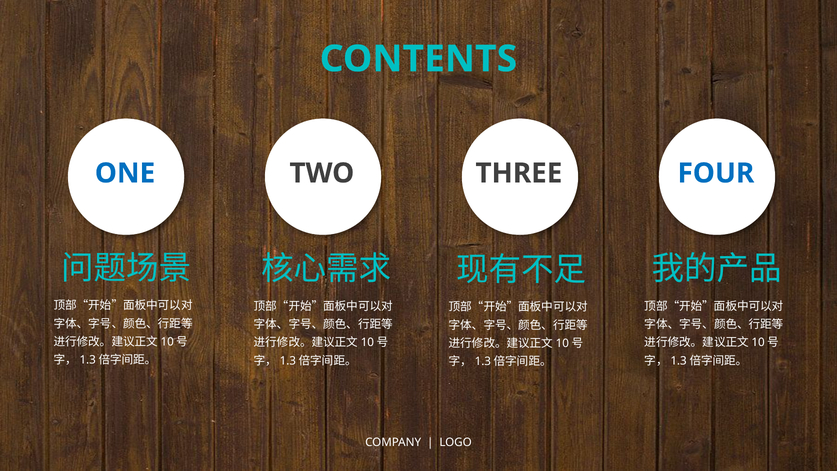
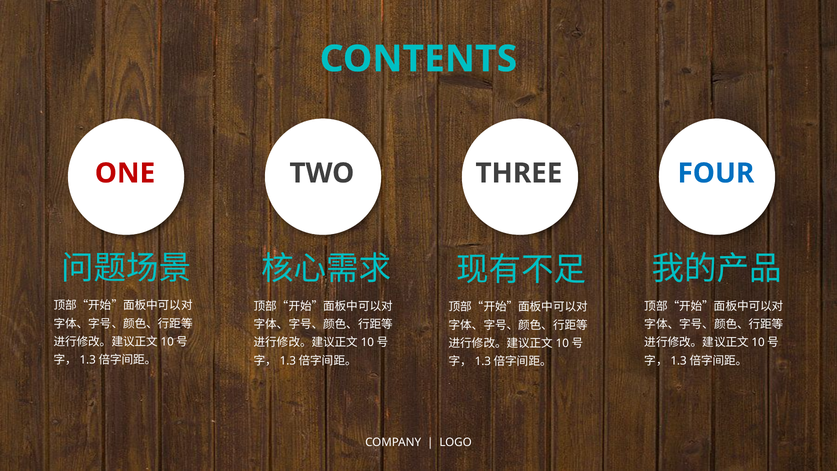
ONE colour: blue -> red (125, 173)
